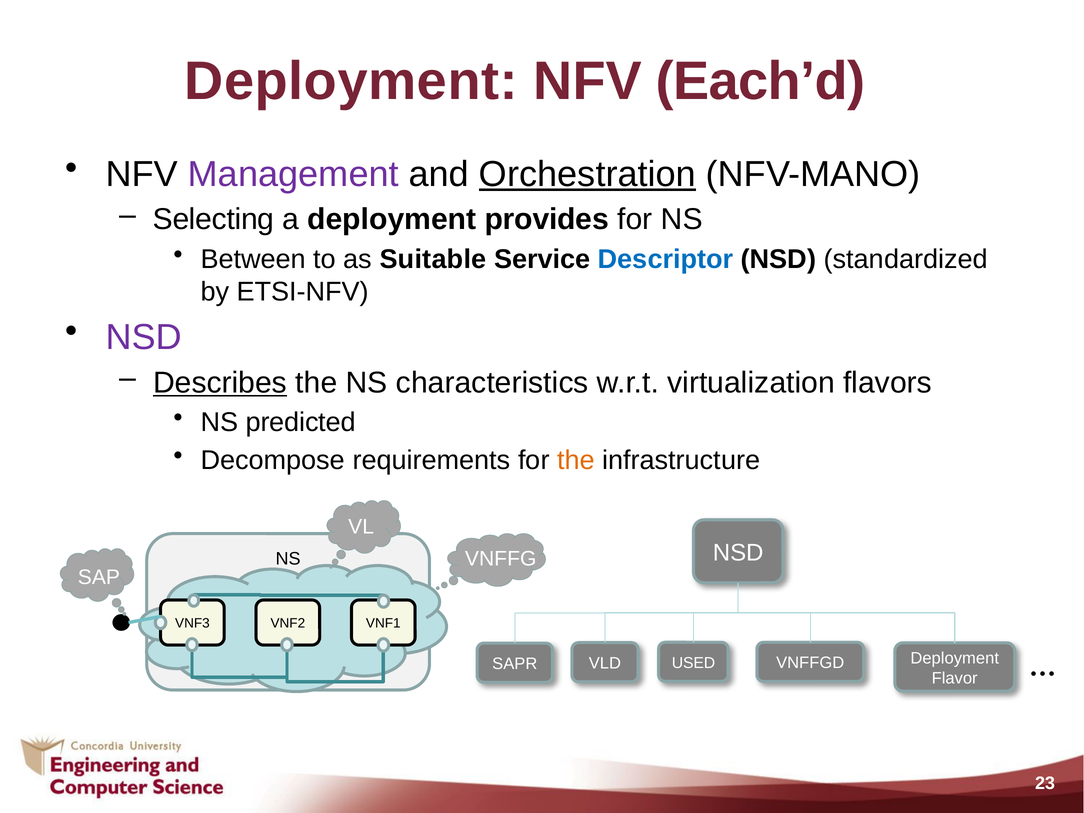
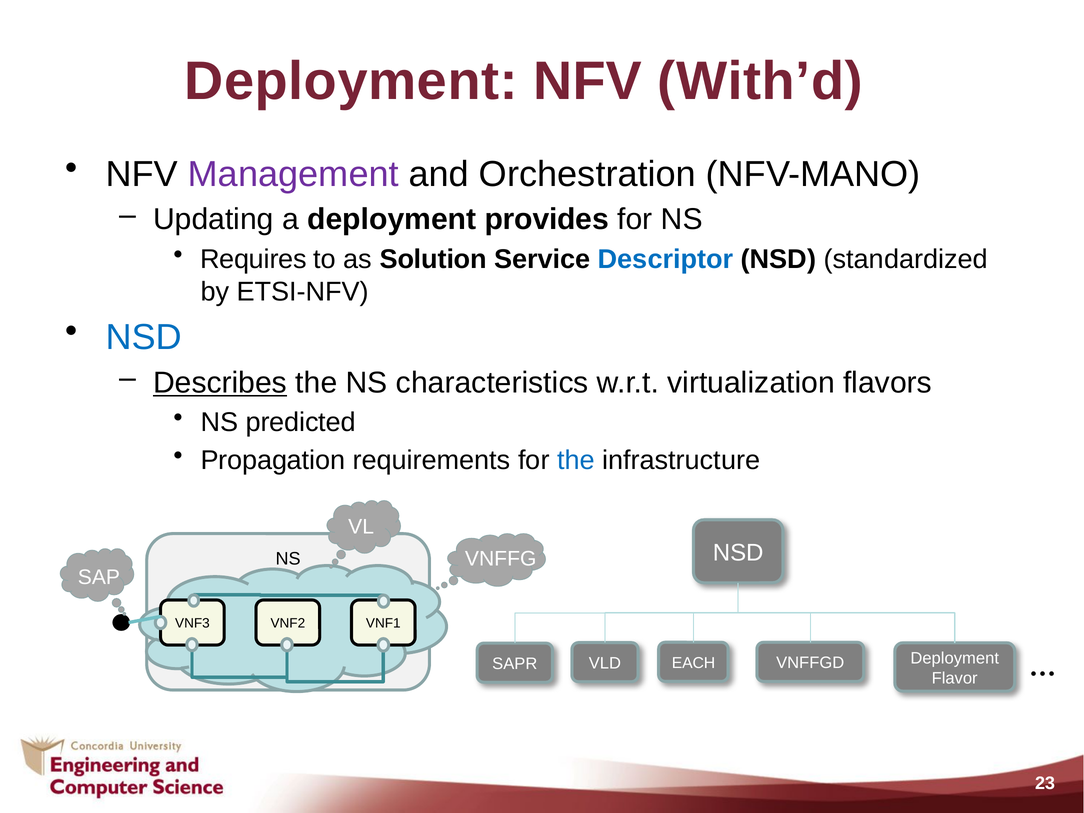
Each’d: Each’d -> With’d (760, 81)
Orchestration underline: present -> none (587, 174)
Selecting: Selecting -> Updating (213, 220)
Between: Between -> Requires (253, 259)
Suitable: Suitable -> Solution (433, 259)
NSD colour: purple -> blue (144, 337)
Decompose: Decompose -> Propagation (273, 460)
the colour: orange -> blue (576, 460)
USED: USED -> EACH (693, 663)
